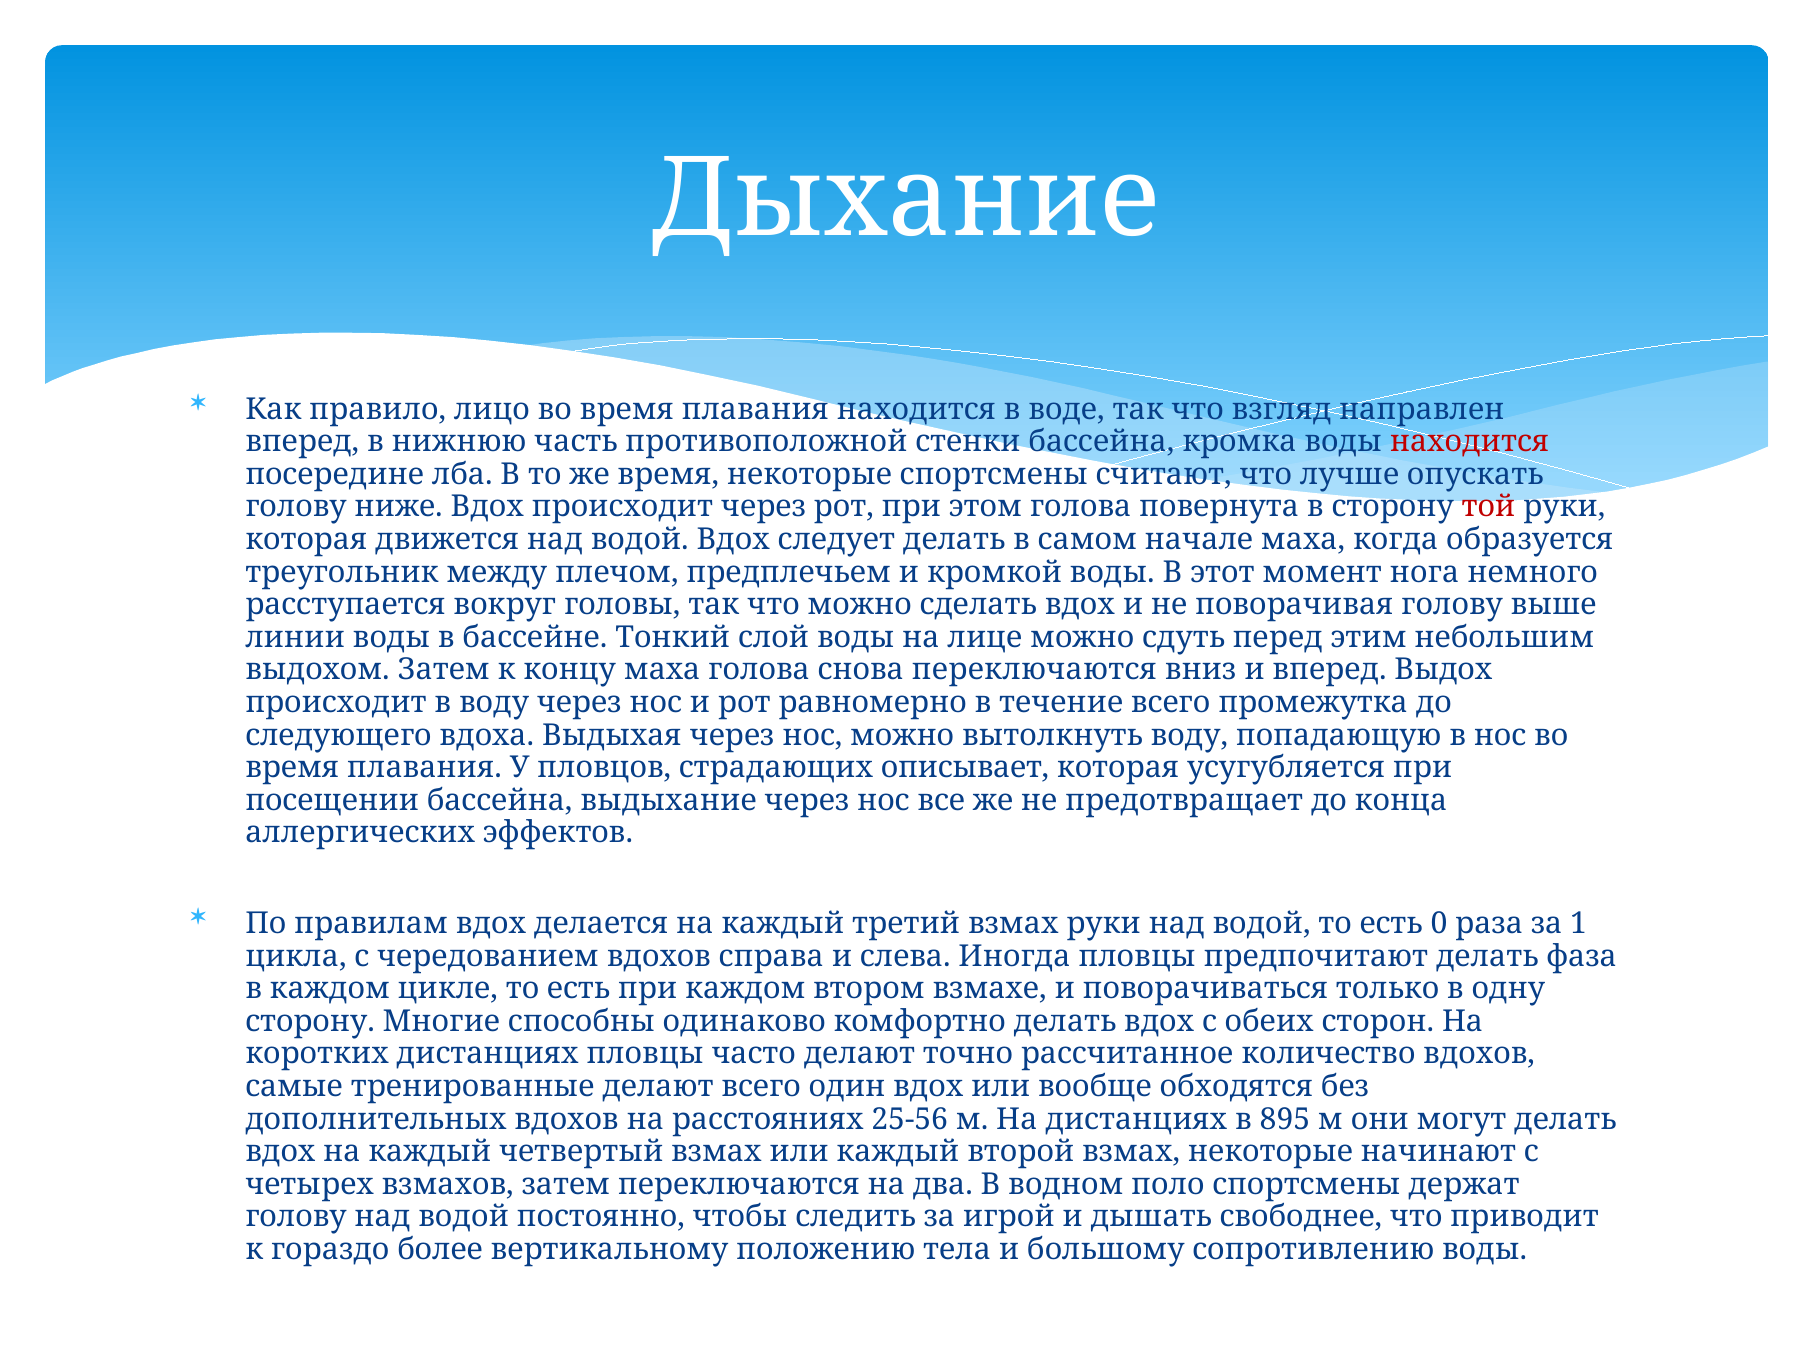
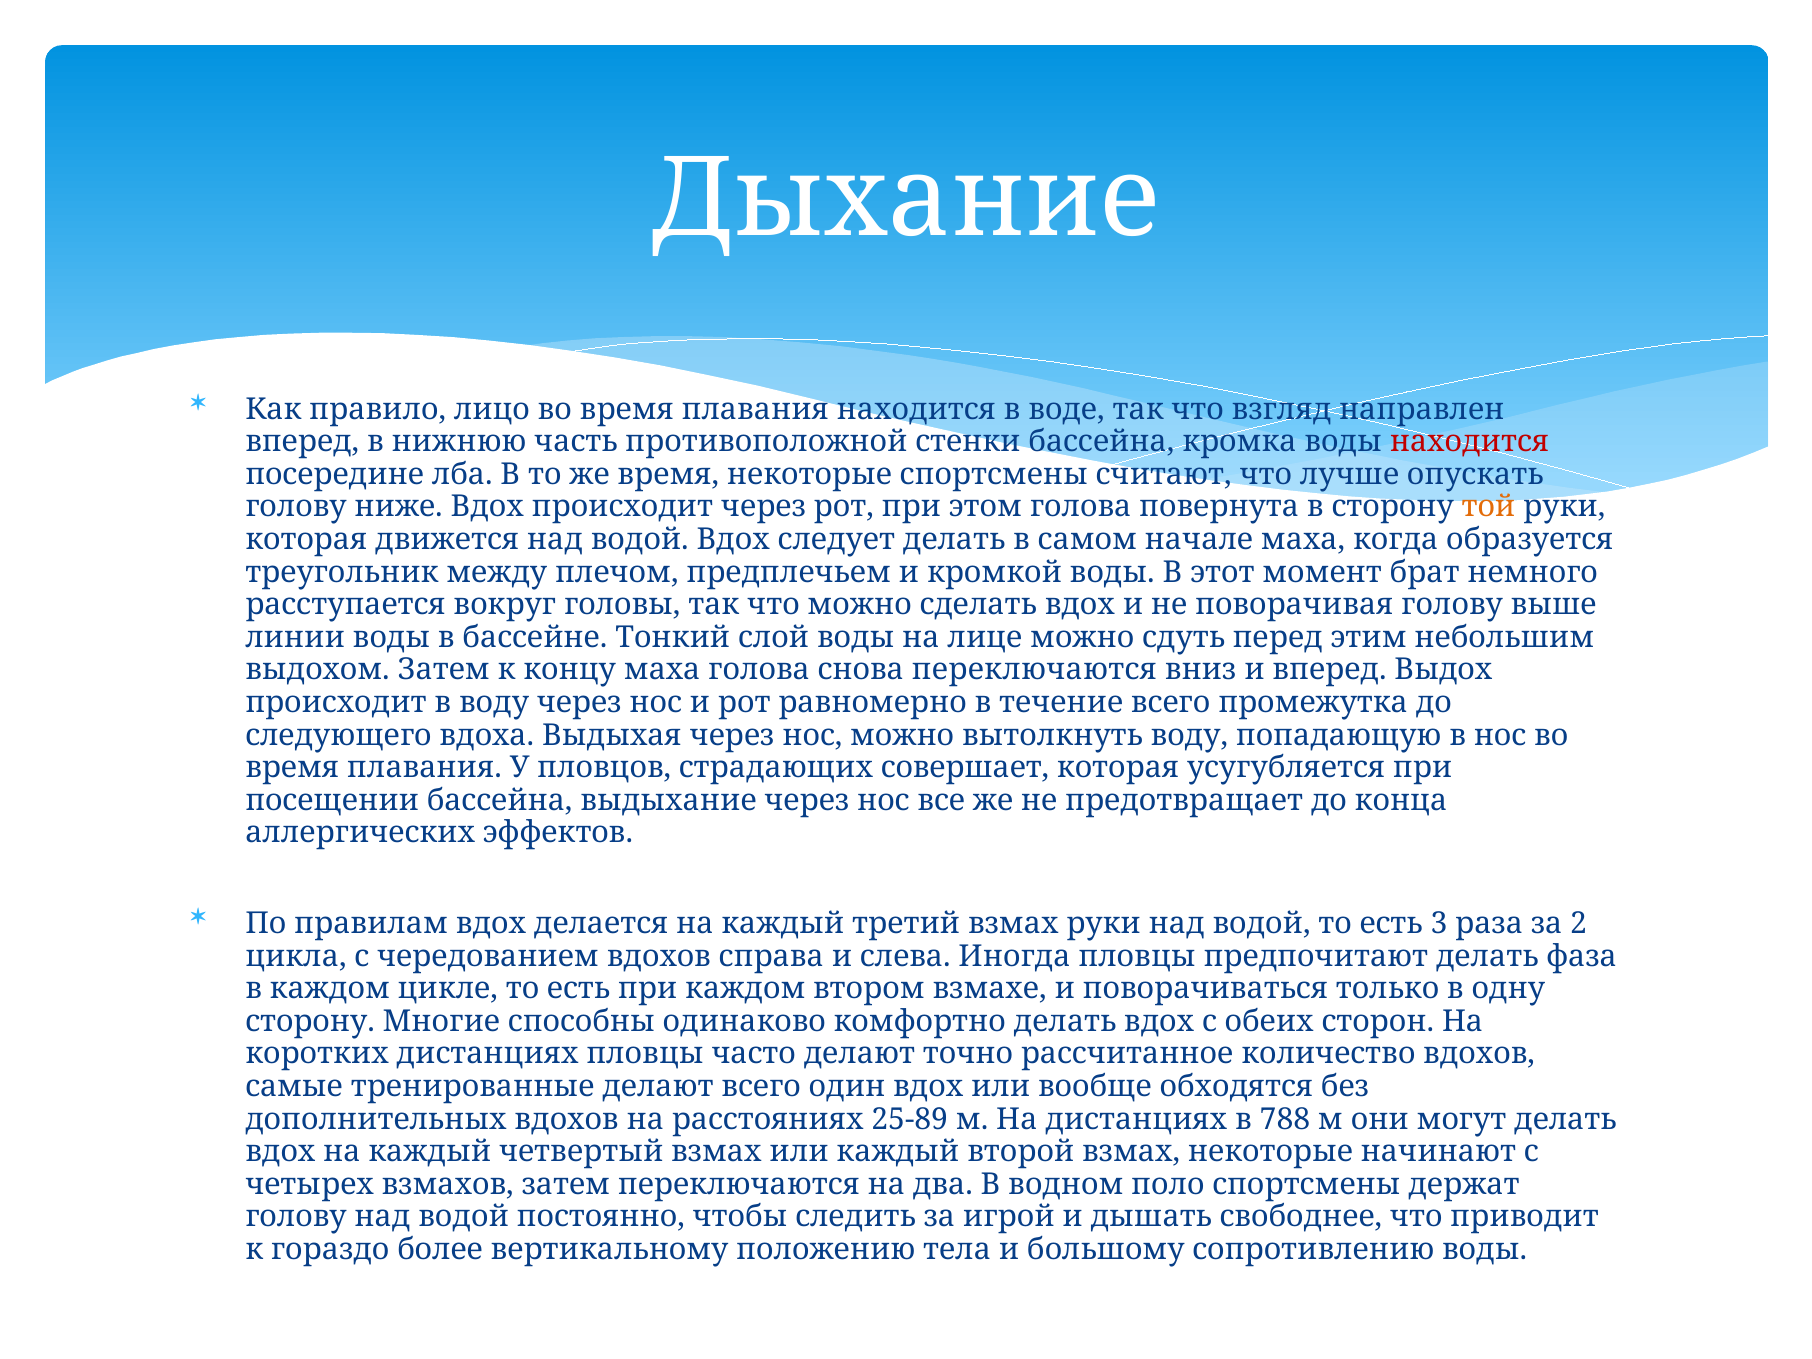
той colour: red -> orange (1488, 507)
нога: нога -> брат (1425, 572)
описывает: описывает -> совершает (965, 768)
0: 0 -> 3 (1439, 924)
1: 1 -> 2 (1579, 924)
25-56: 25-56 -> 25-89 (910, 1119)
895: 895 -> 788 (1285, 1119)
